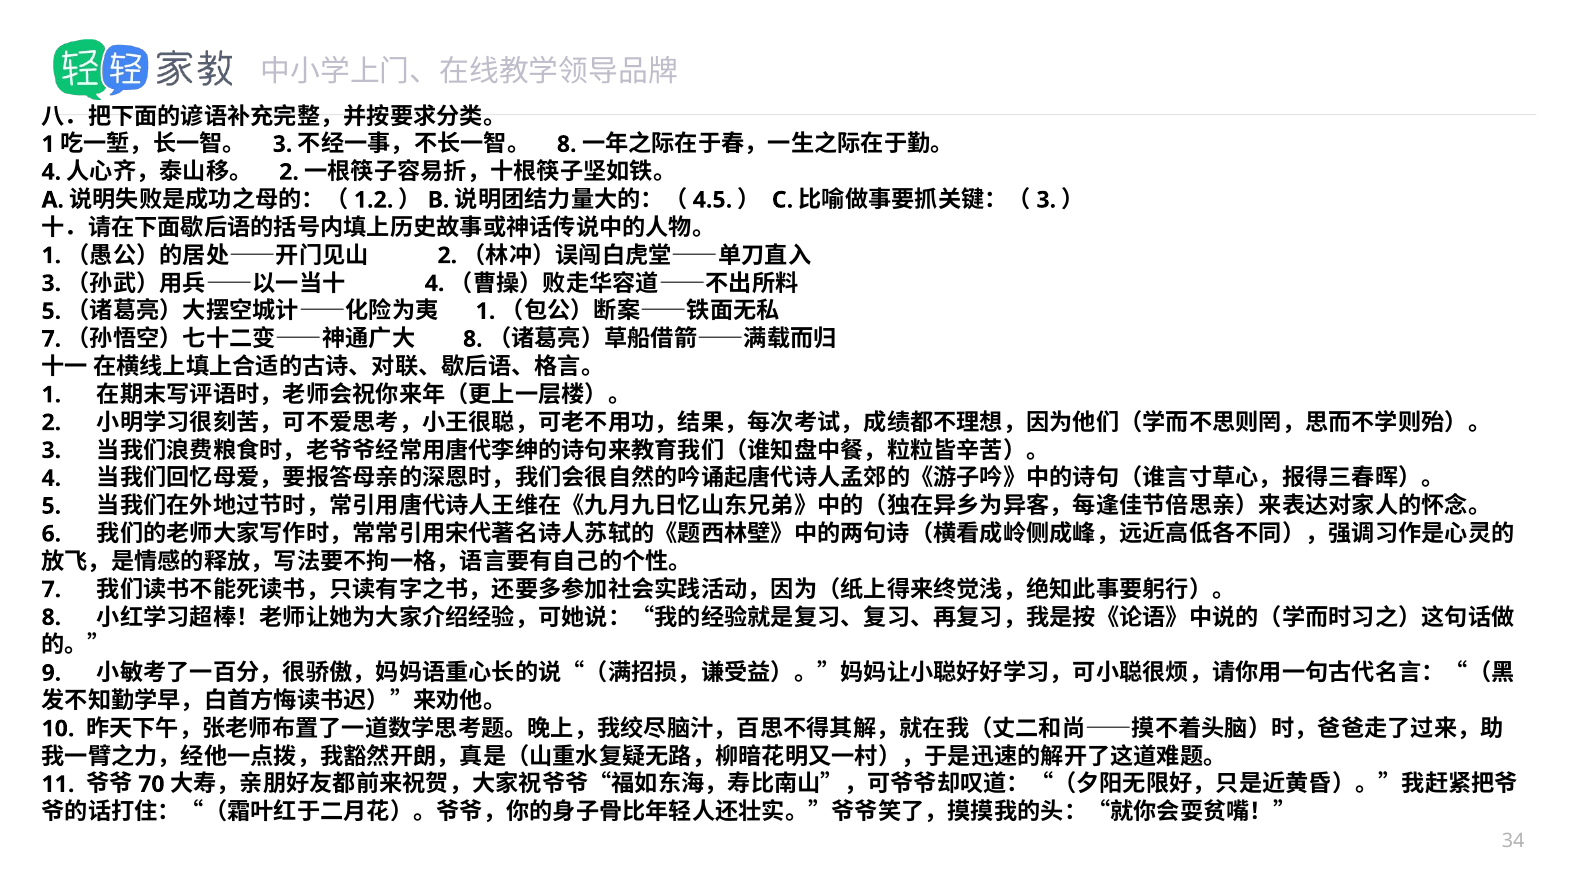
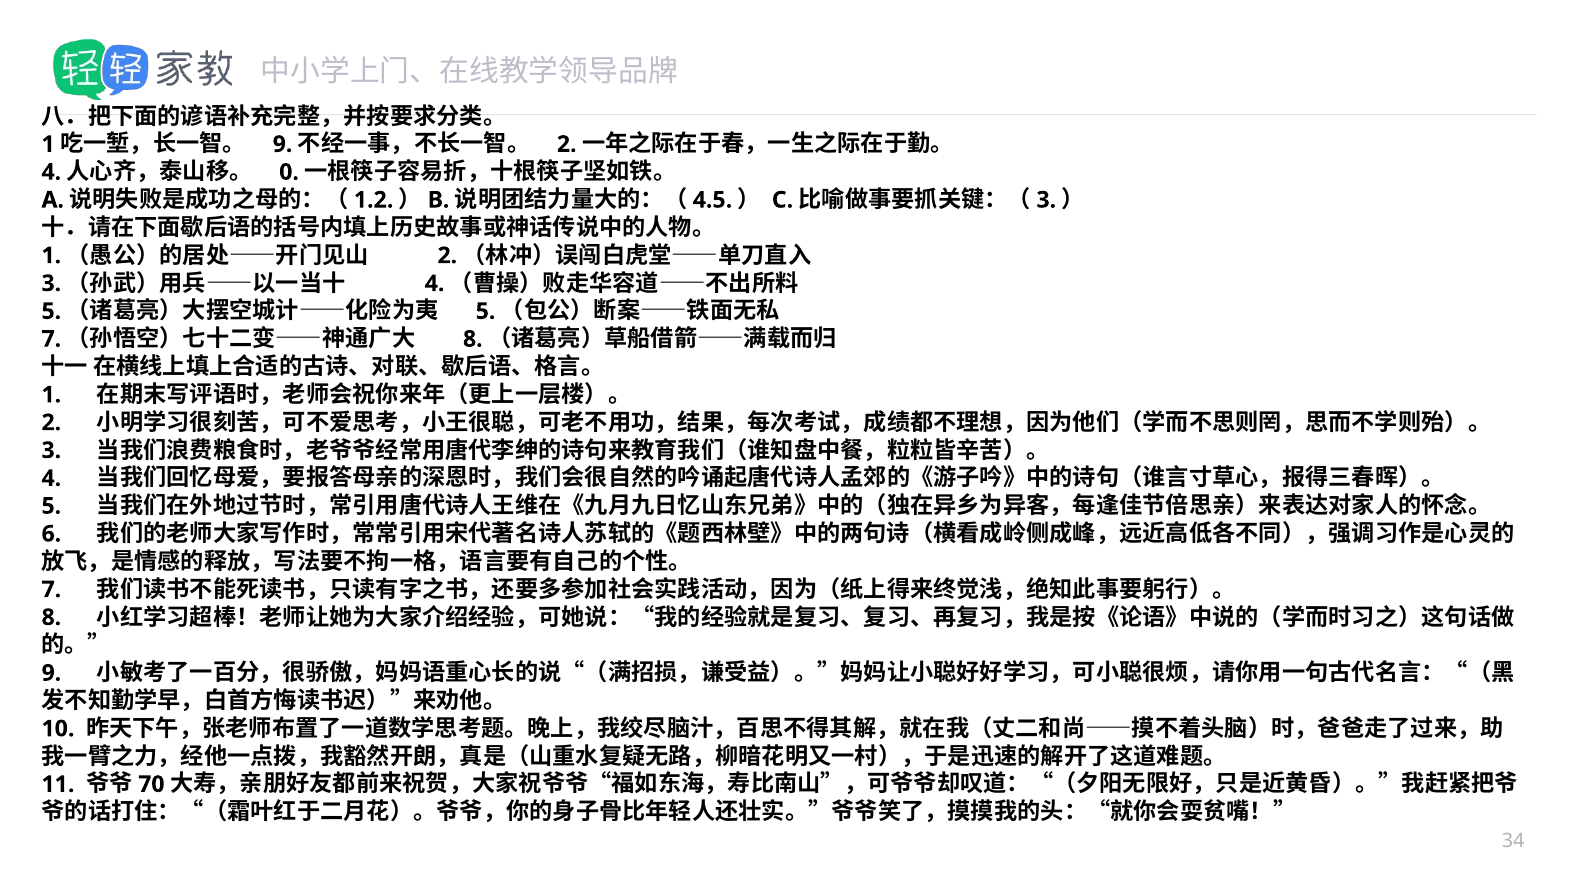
3: 3 -> 9 (282, 144)
8: 8 -> 2 (567, 144)
2: 2 -> 0 (289, 172)
1: 1 -> 5 (486, 311)
